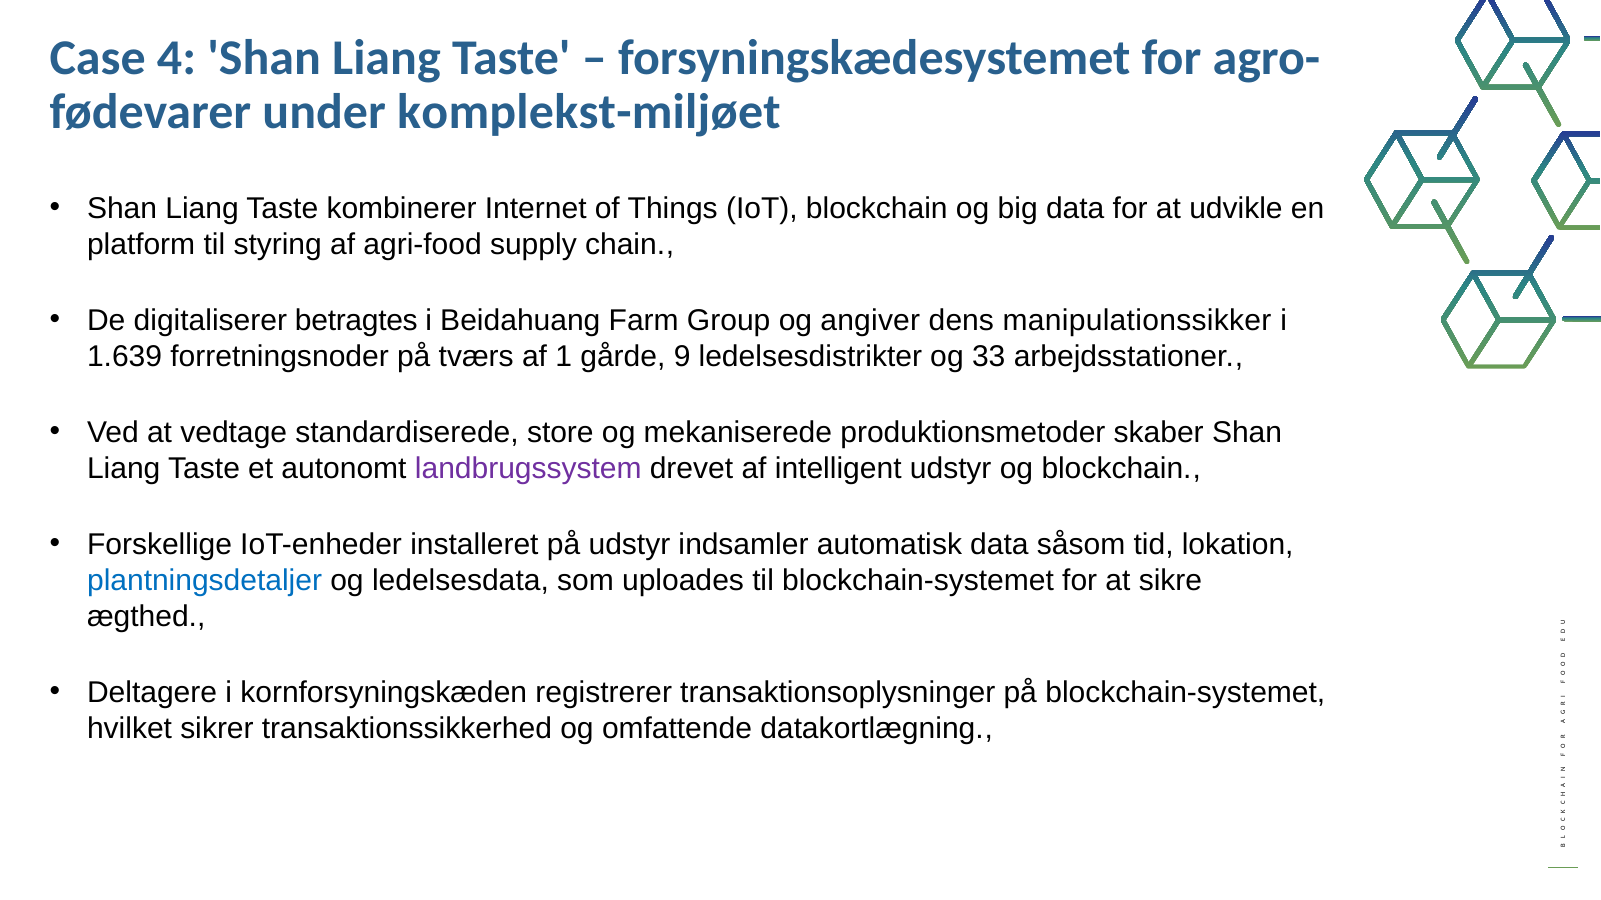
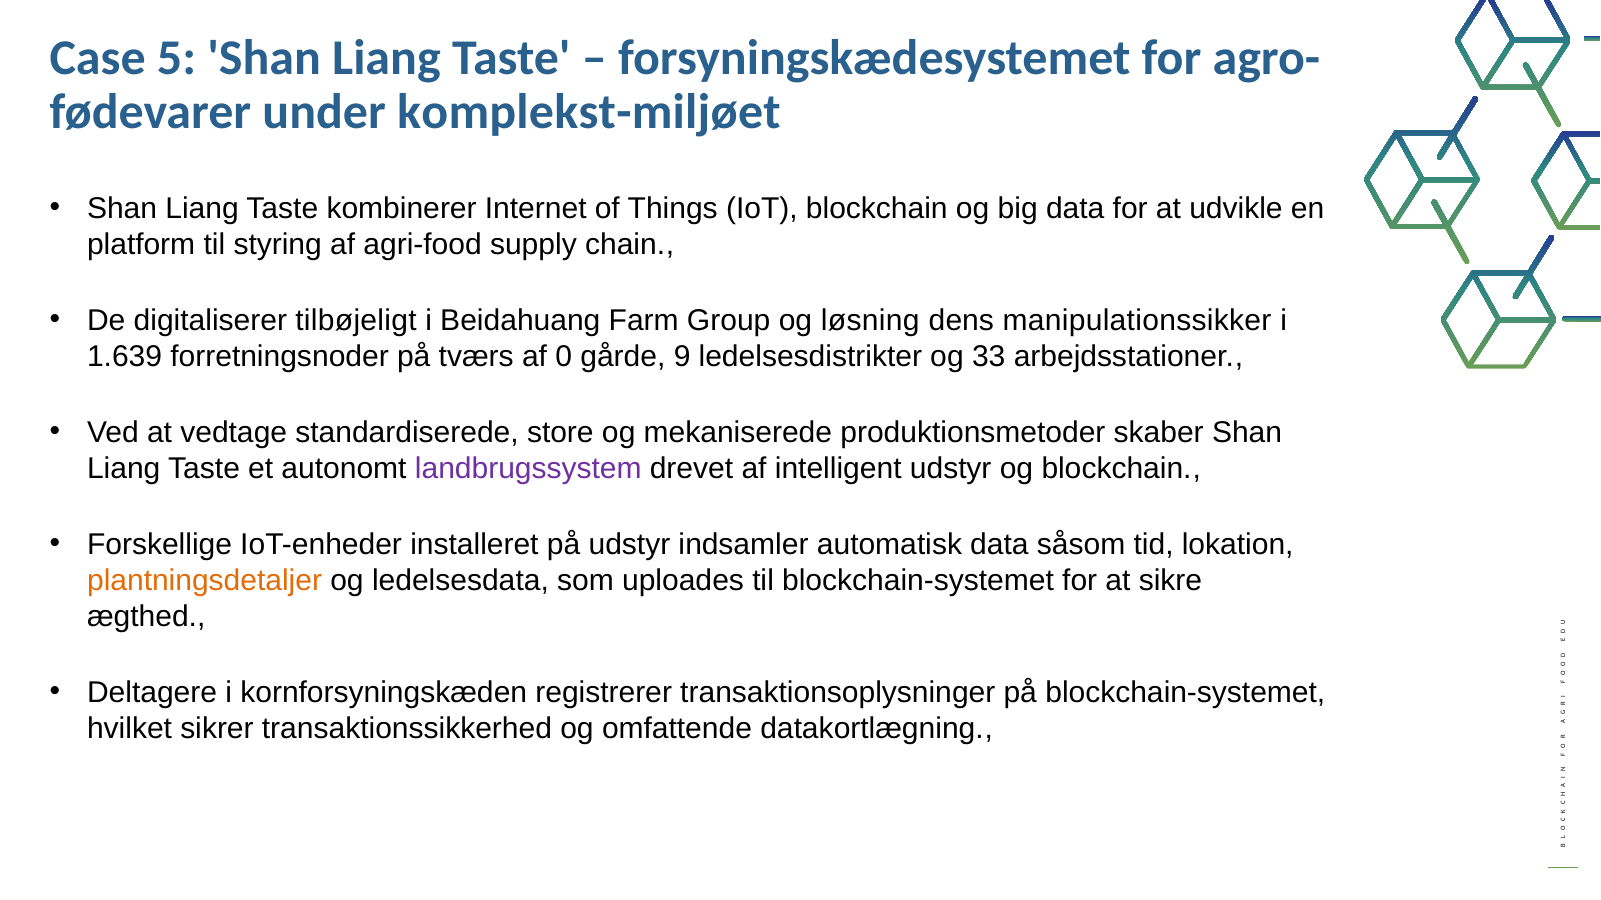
4: 4 -> 5 (176, 59)
betragtes: betragtes -> tilbøjeligt (356, 321)
angiver: angiver -> løsning (870, 321)
1: 1 -> 0 (564, 357)
plantningsdetaljer colour: blue -> orange (205, 581)
